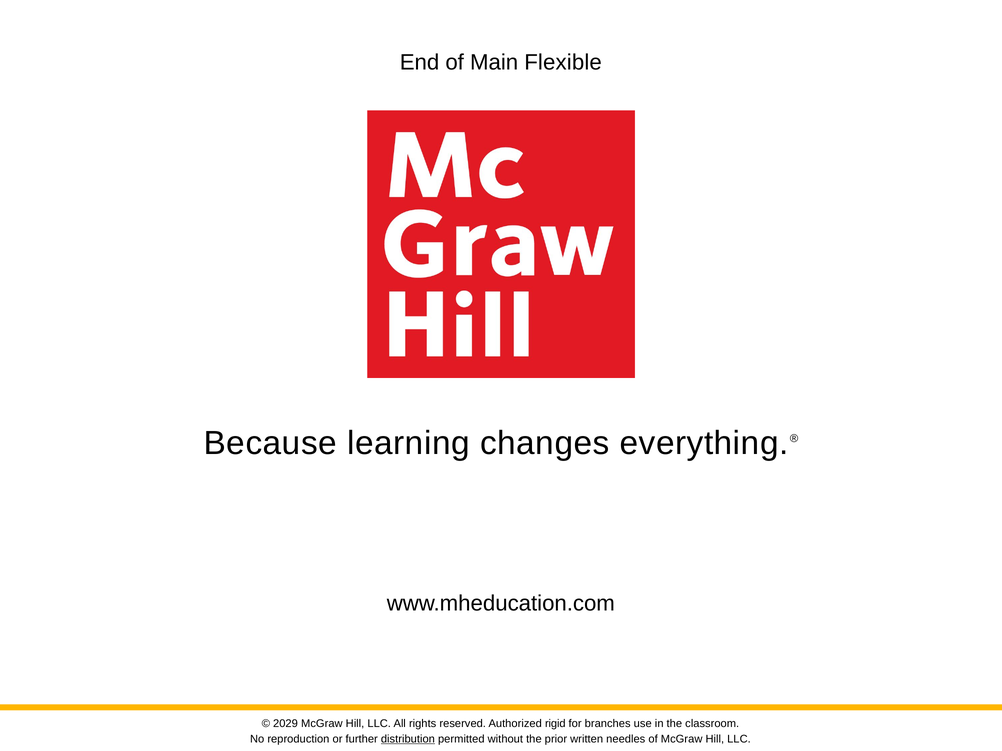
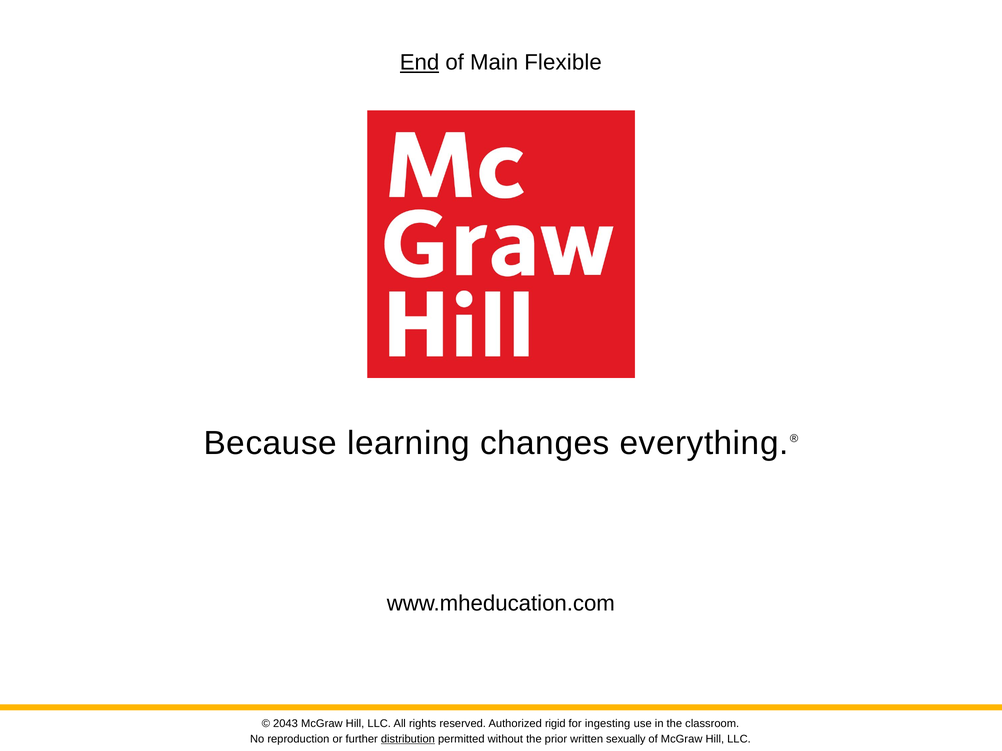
End underline: none -> present (420, 63)
2029: 2029 -> 2043 (285, 724)
branches: branches -> ingesting (608, 724)
needles: needles -> sexually (626, 740)
